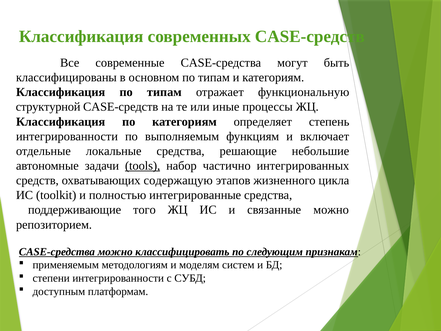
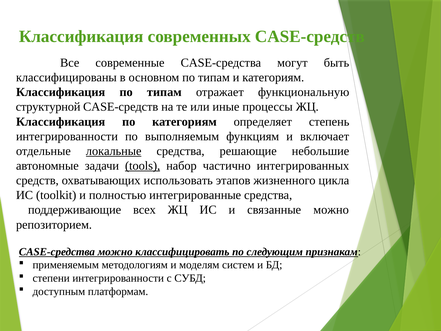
локальные underline: none -> present (114, 151)
содержащую: содержащую -> использовать (178, 180)
того: того -> всех (144, 210)
